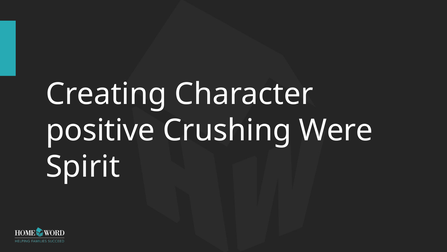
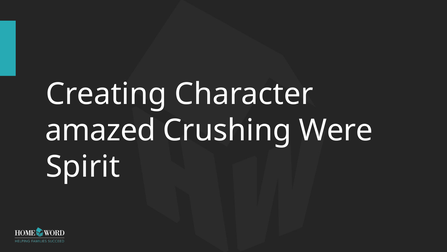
positive: positive -> amazed (100, 130)
